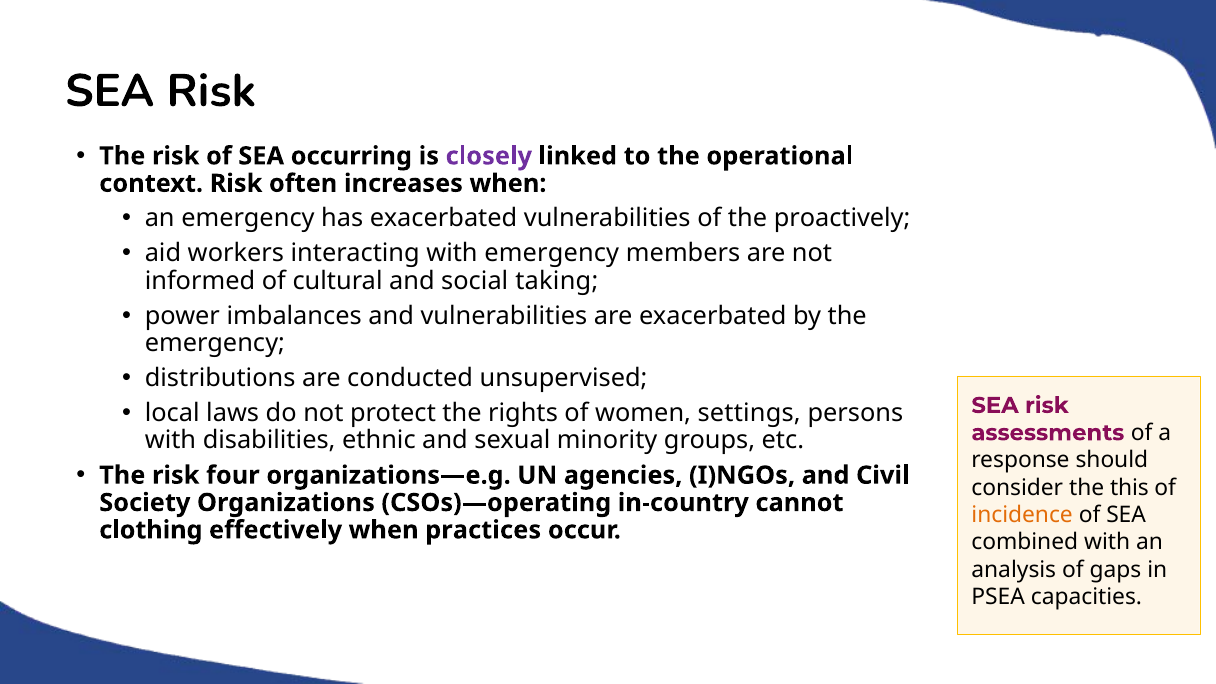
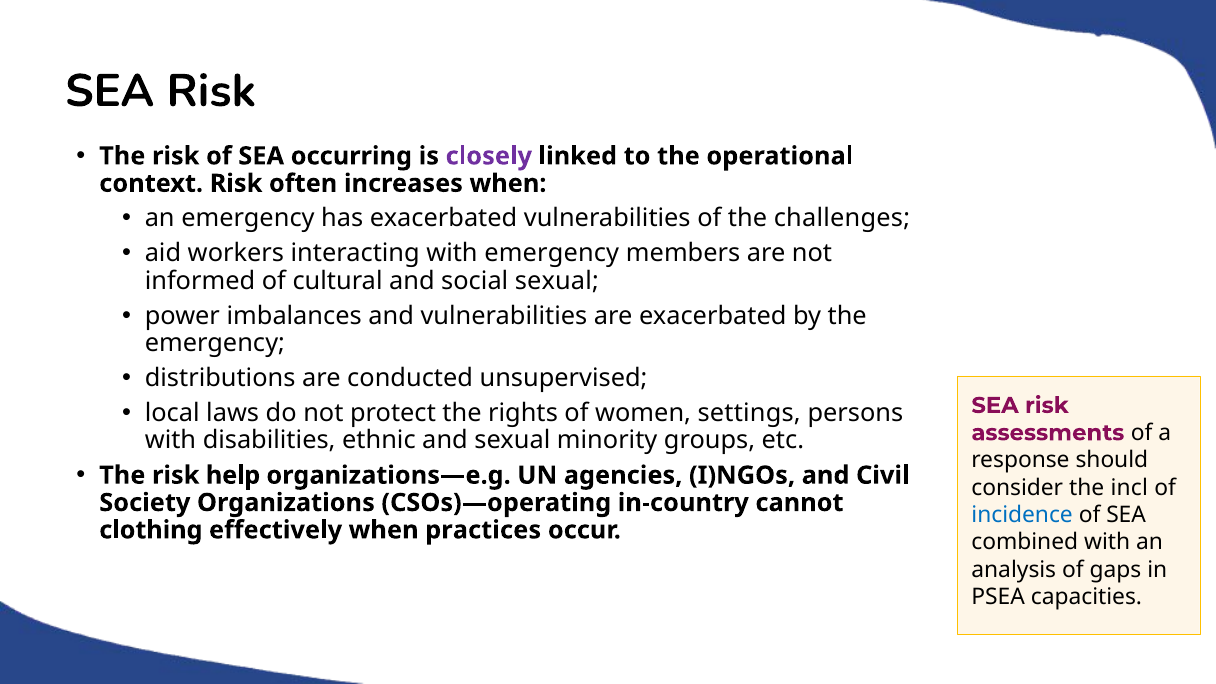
proactively: proactively -> challenges (842, 218)
social taking: taking -> sexual (557, 281)
four: four -> help (233, 475)
this: this -> incl (1129, 488)
incidence colour: orange -> blue (1022, 515)
